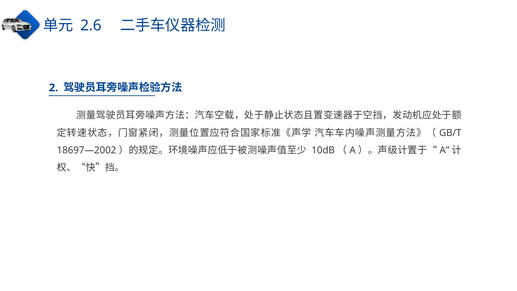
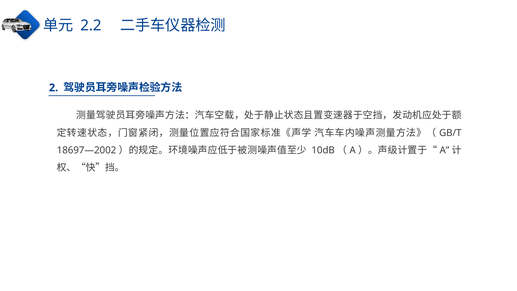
2.6: 2.6 -> 2.2 (91, 26)
